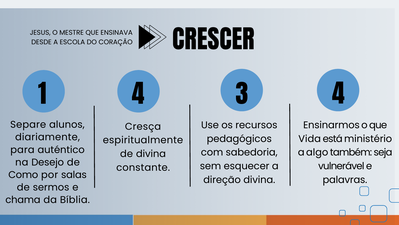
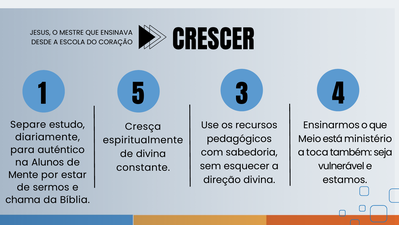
1 4: 4 -> 5 (138, 95)
alunos: alunos -> estudo (67, 124)
Vida: Vida -> Meio (310, 138)
algo: algo -> toca (317, 152)
Desejo: Desejo -> Alunos (48, 162)
Como: Como -> Mente (23, 174)
salas: salas -> estar (74, 174)
palavras: palavras -> estamos (345, 179)
